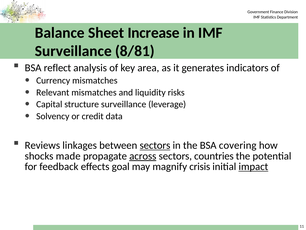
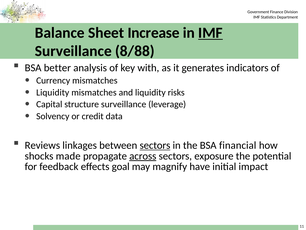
IMF underline: none -> present (210, 33)
8/81: 8/81 -> 8/88 (135, 51)
reflect: reflect -> better (57, 68)
area: area -> with (148, 68)
Relevant: Relevant -> Liquidity (53, 92)
covering: covering -> financial (238, 145)
countries: countries -> exposure (214, 156)
crisis: crisis -> have (200, 166)
impact underline: present -> none (253, 166)
